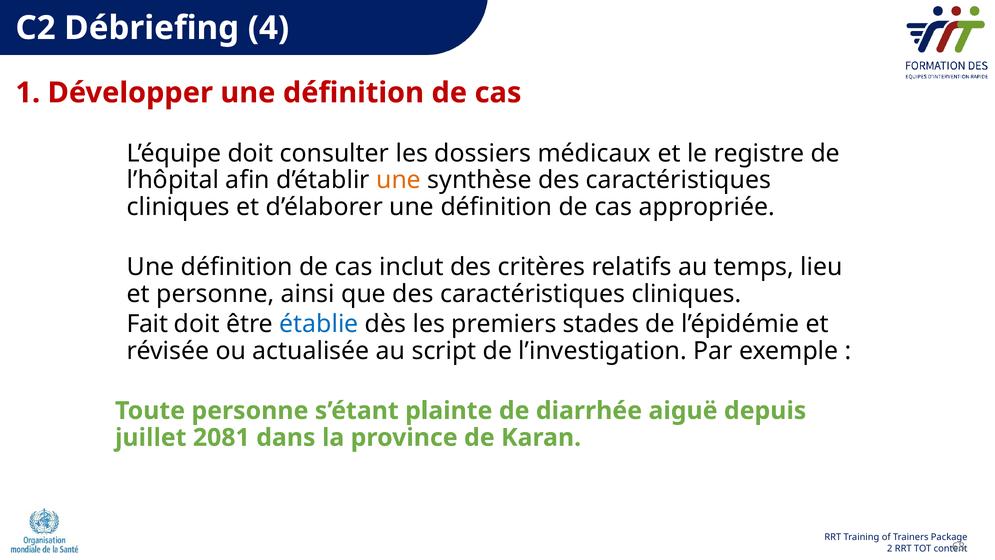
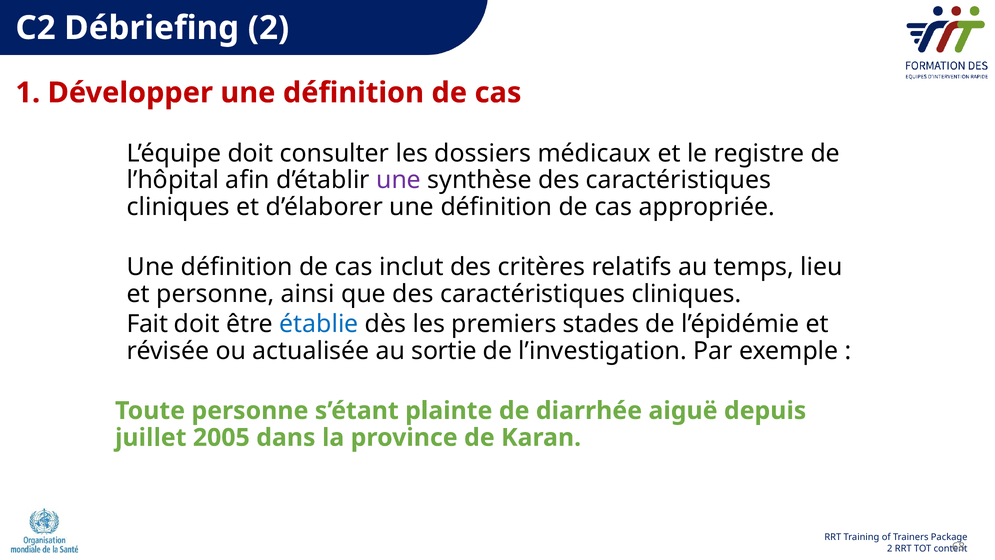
Débriefing 4: 4 -> 2 (268, 28)
une colour: orange -> purple (399, 180)
script: script -> sortie (444, 351)
2081: 2081 -> 2005 (221, 437)
